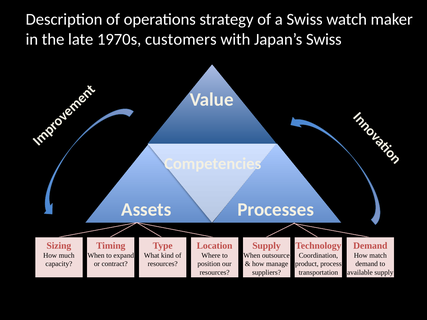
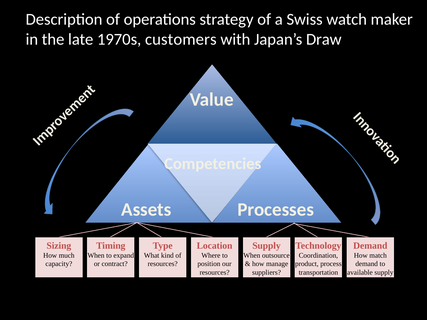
Japan’s Swiss: Swiss -> Draw (324, 39)
